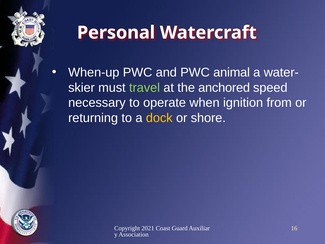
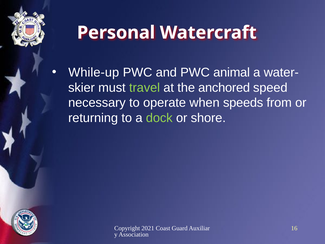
When-up: When-up -> While-up (94, 72)
ignition: ignition -> speeds (243, 103)
dock colour: yellow -> light green (159, 118)
